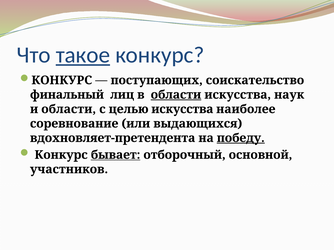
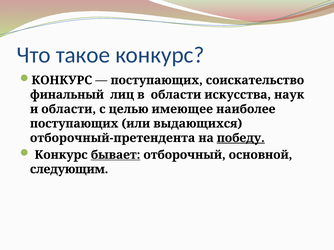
такое underline: present -> none (83, 55)
области underline: present -> none (176, 95)
целью искусства: искусства -> имеющее (182, 109)
соревнование: соревнование -> поступающих (74, 124)
вдохновляет-претендента: вдохновляет-претендента -> отборочный-претендента (113, 138)
участников: участников -> следующим (69, 170)
